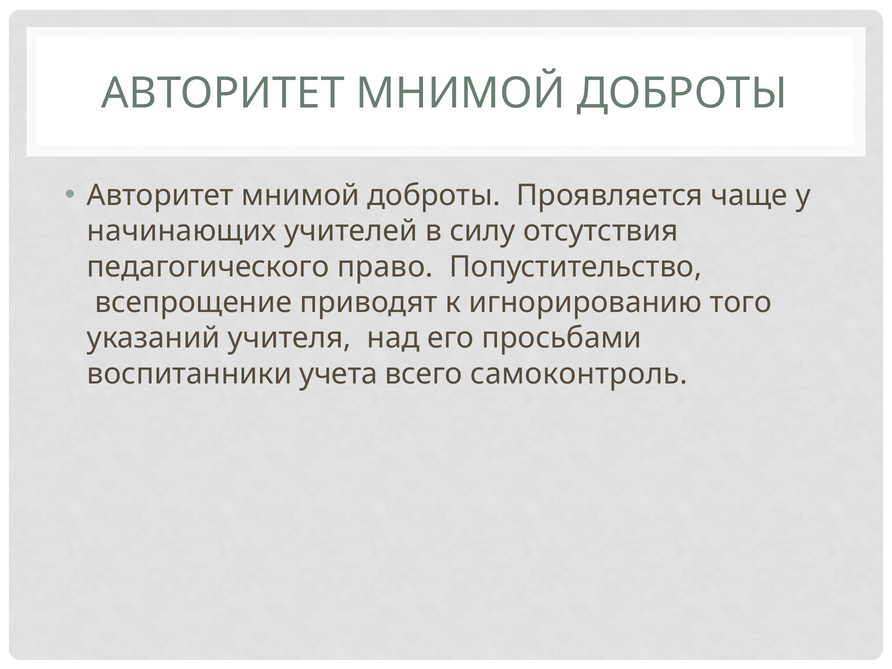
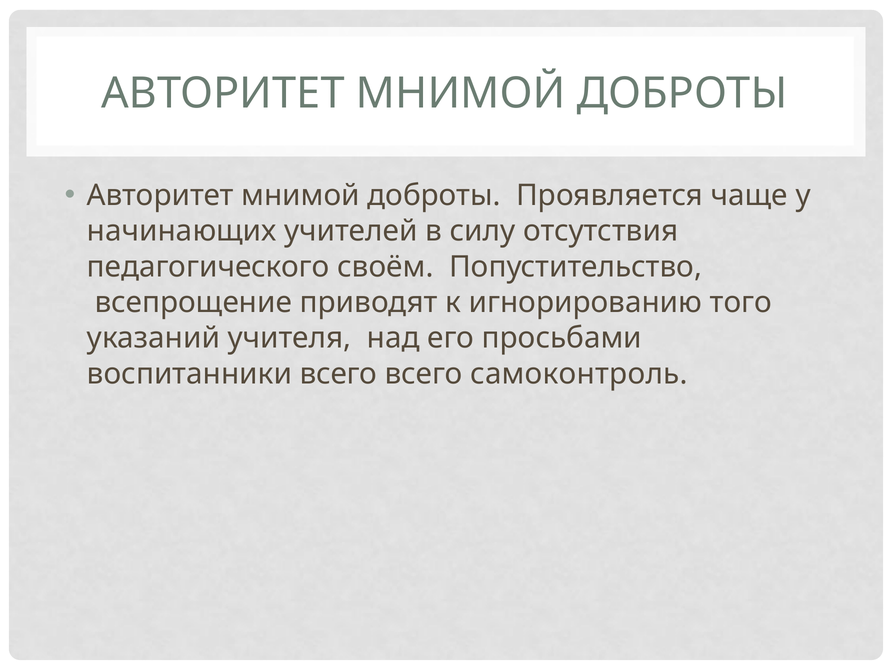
право: право -> своём (385, 267)
воспитанники учета: учета -> всего (338, 374)
